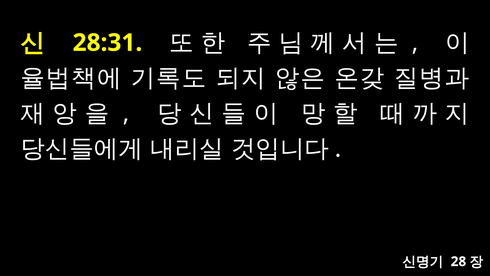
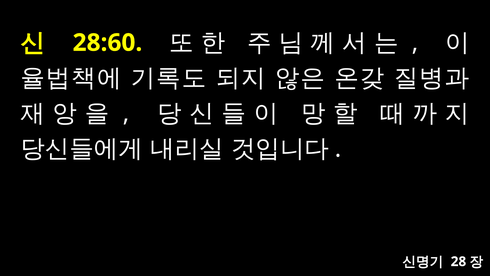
28:31: 28:31 -> 28:60 (107, 43)
